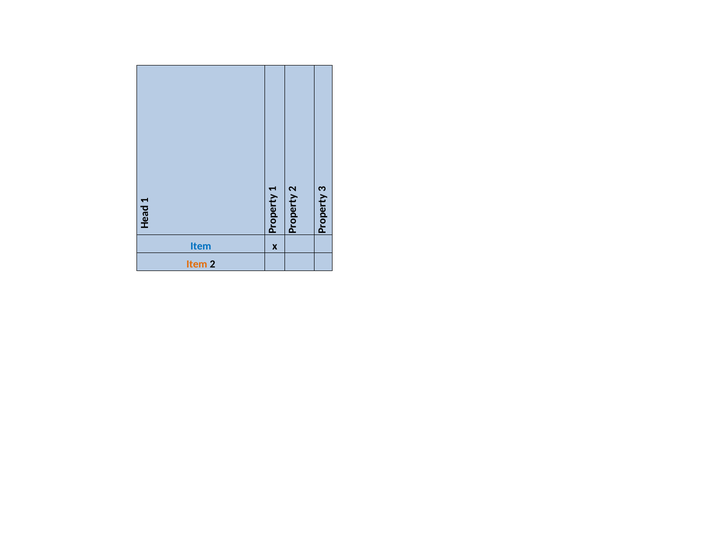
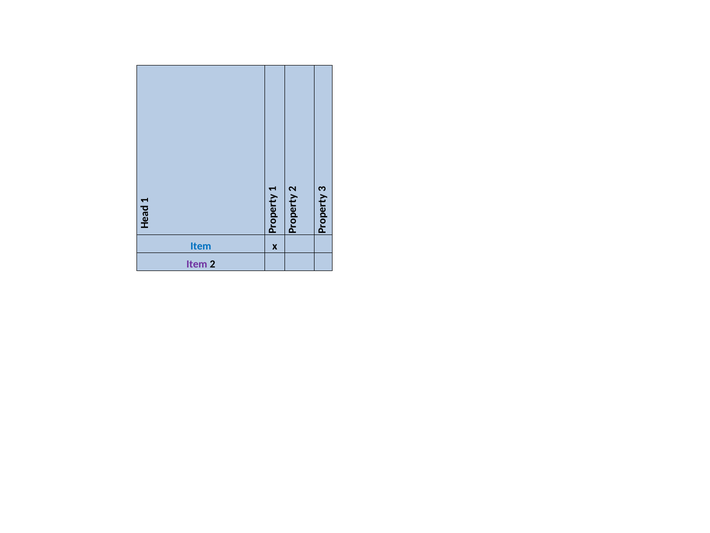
Item colour: orange -> purple (197, 264)
